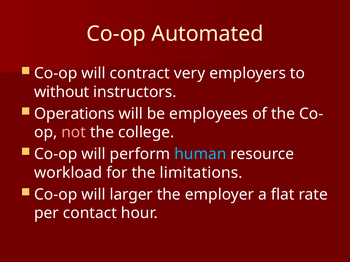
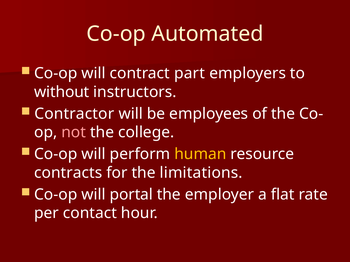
very: very -> part (189, 73)
Operations: Operations -> Contractor (74, 114)
human colour: light blue -> yellow (200, 154)
workload: workload -> contracts (68, 173)
larger: larger -> portal (131, 195)
